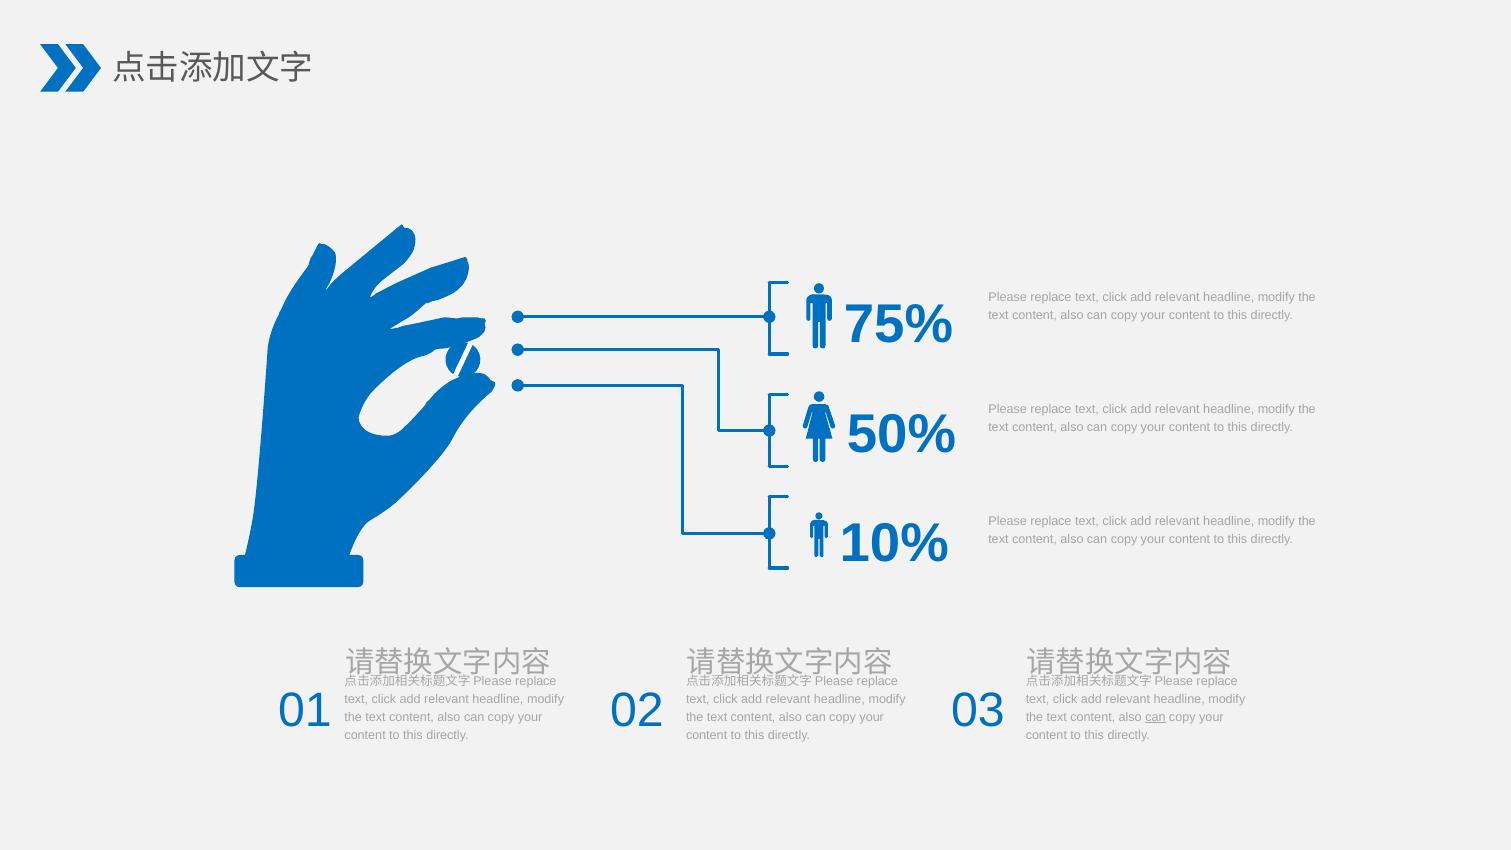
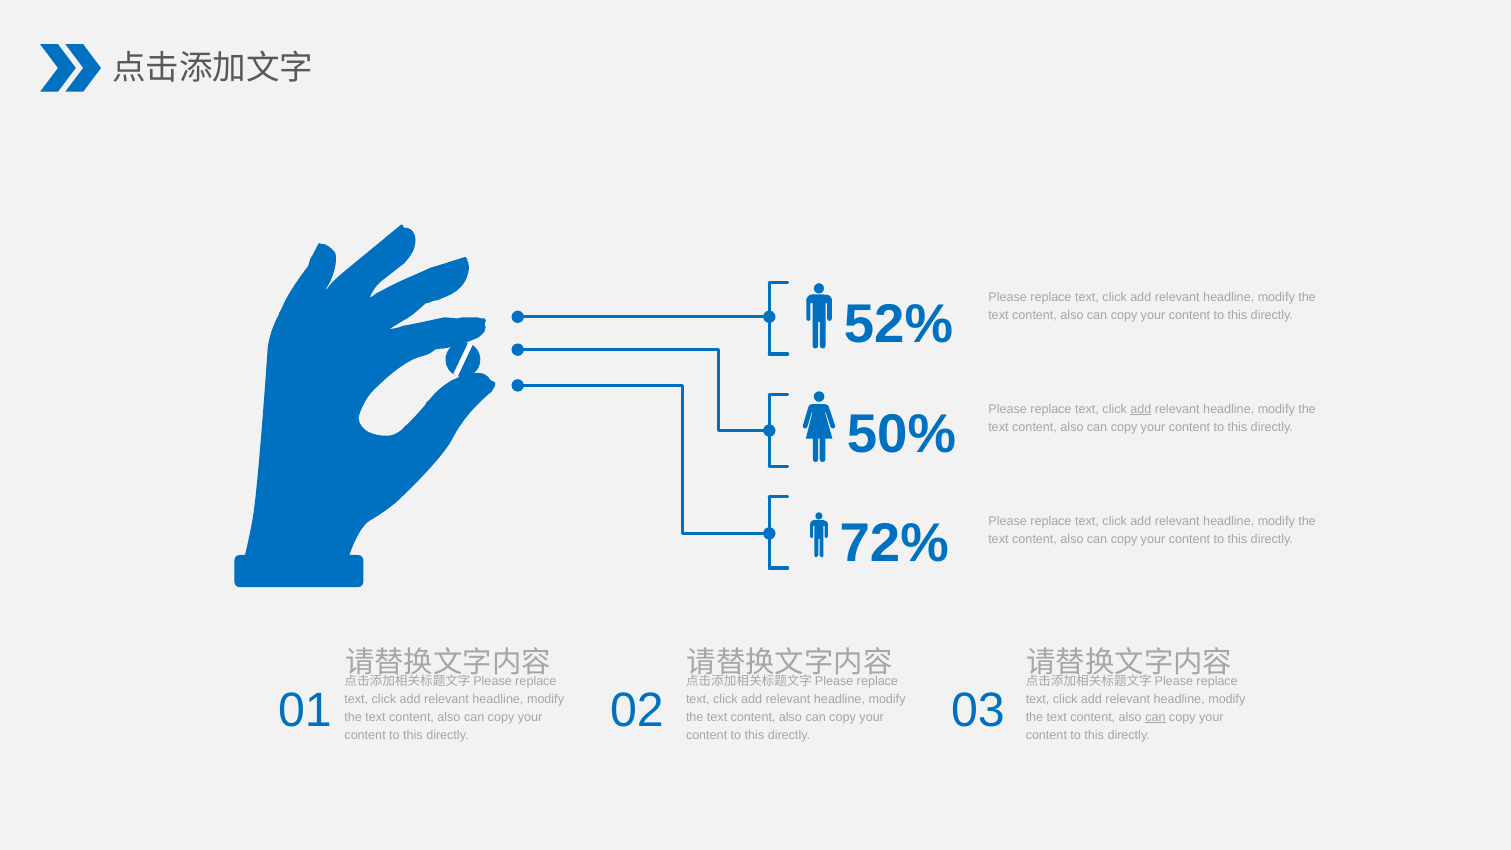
75%: 75% -> 52% (898, 325)
add underline: none -> present (1141, 409)
10%: 10% -> 72% (894, 544)
